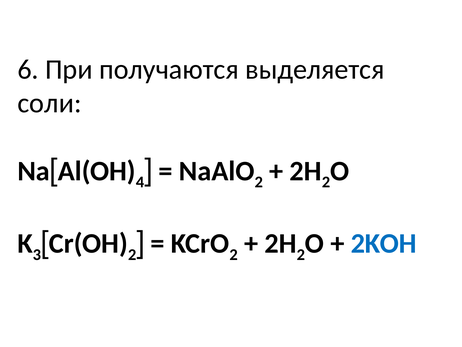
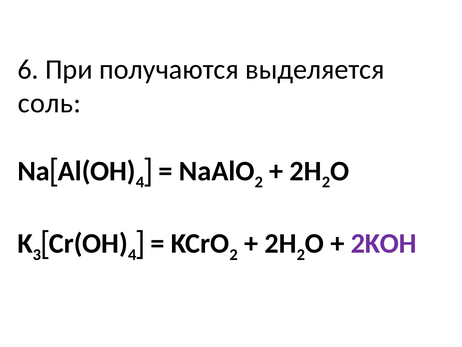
соли: соли -> соль (49, 103)
2: 2 -> 4 (132, 254)
2KOH colour: blue -> purple (384, 243)
